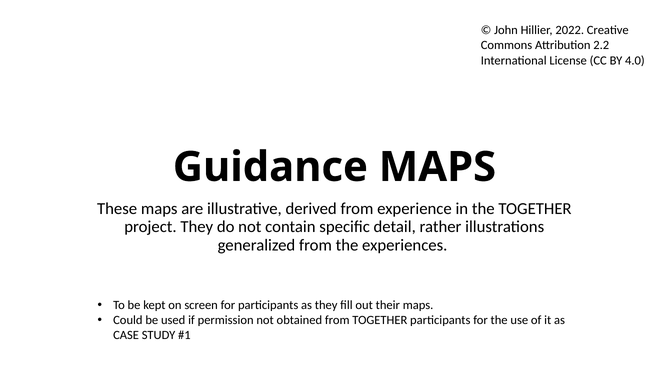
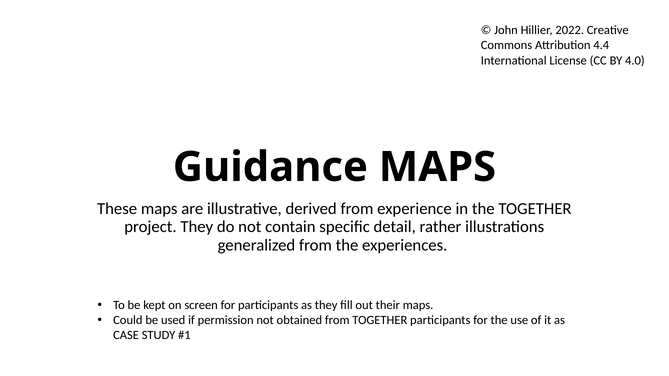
2.2: 2.2 -> 4.4 (601, 45)
